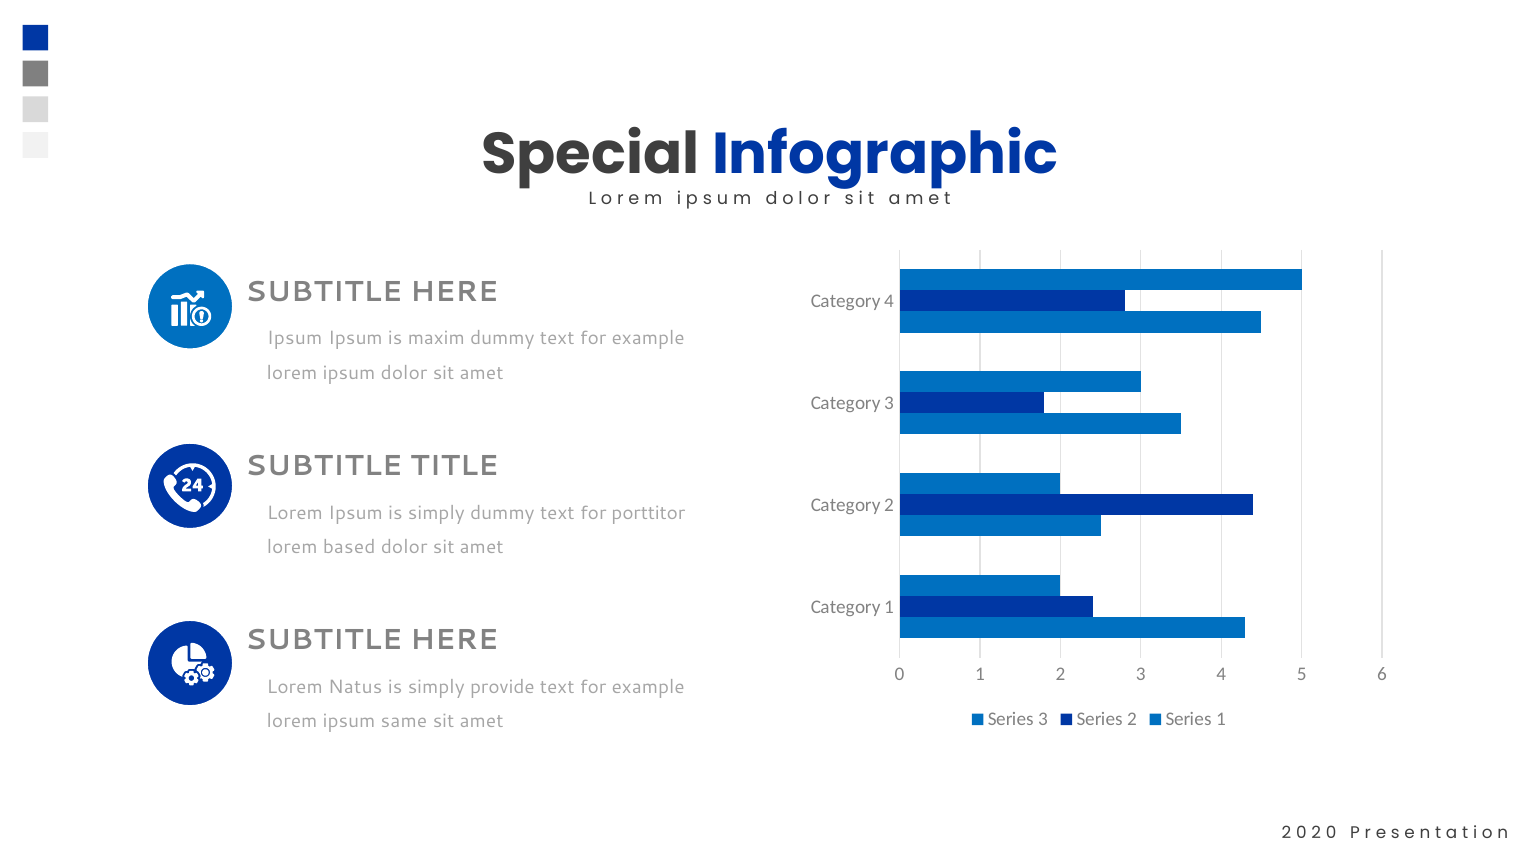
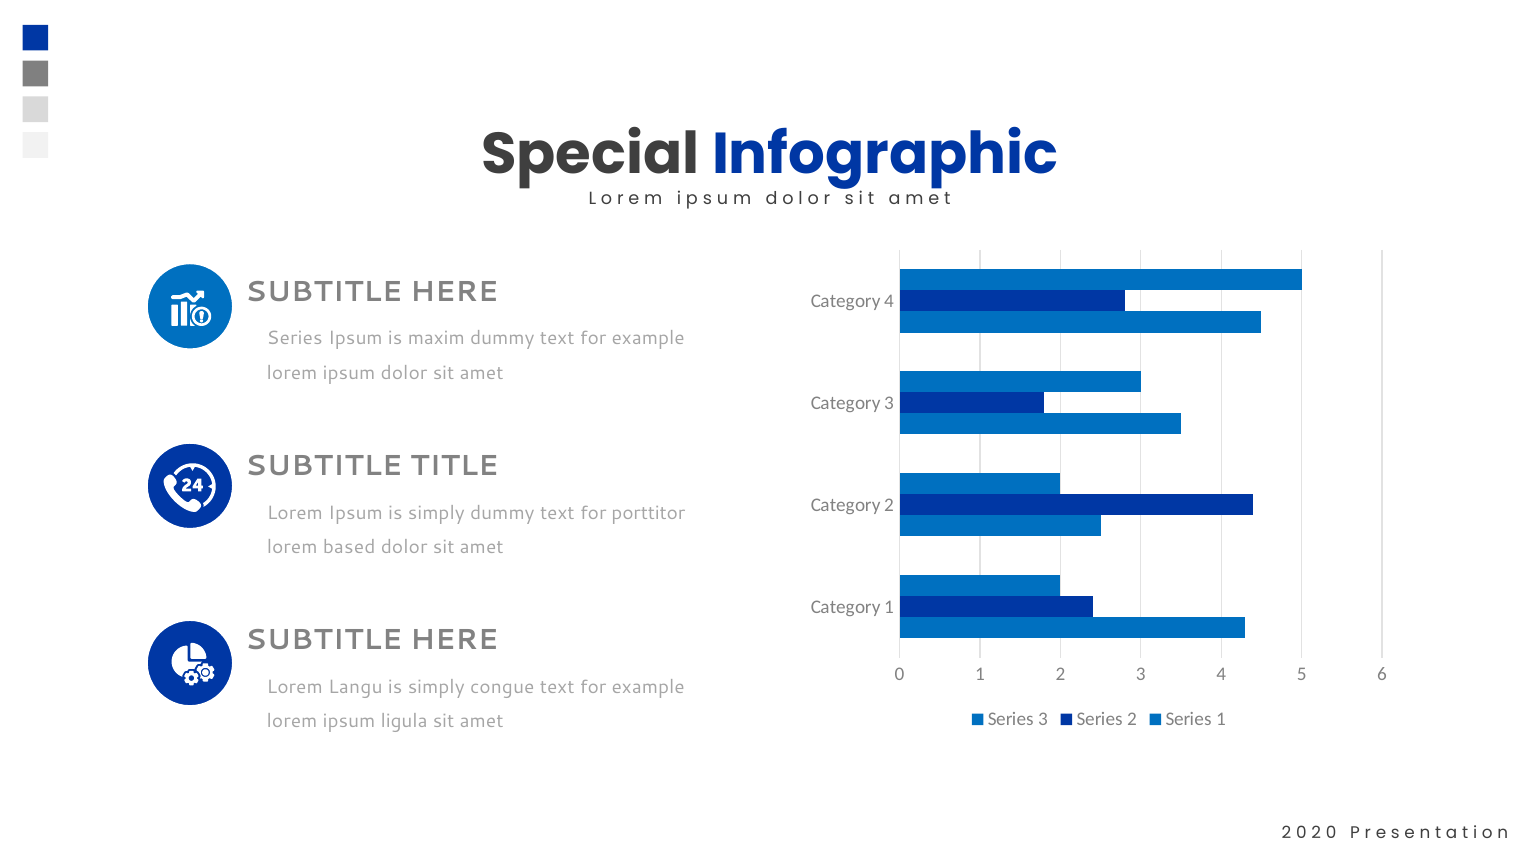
Ipsum: Ipsum -> Series (295, 338)
Natus: Natus -> Langu (355, 687)
provide: provide -> congue (502, 687)
same: same -> ligula (404, 722)
